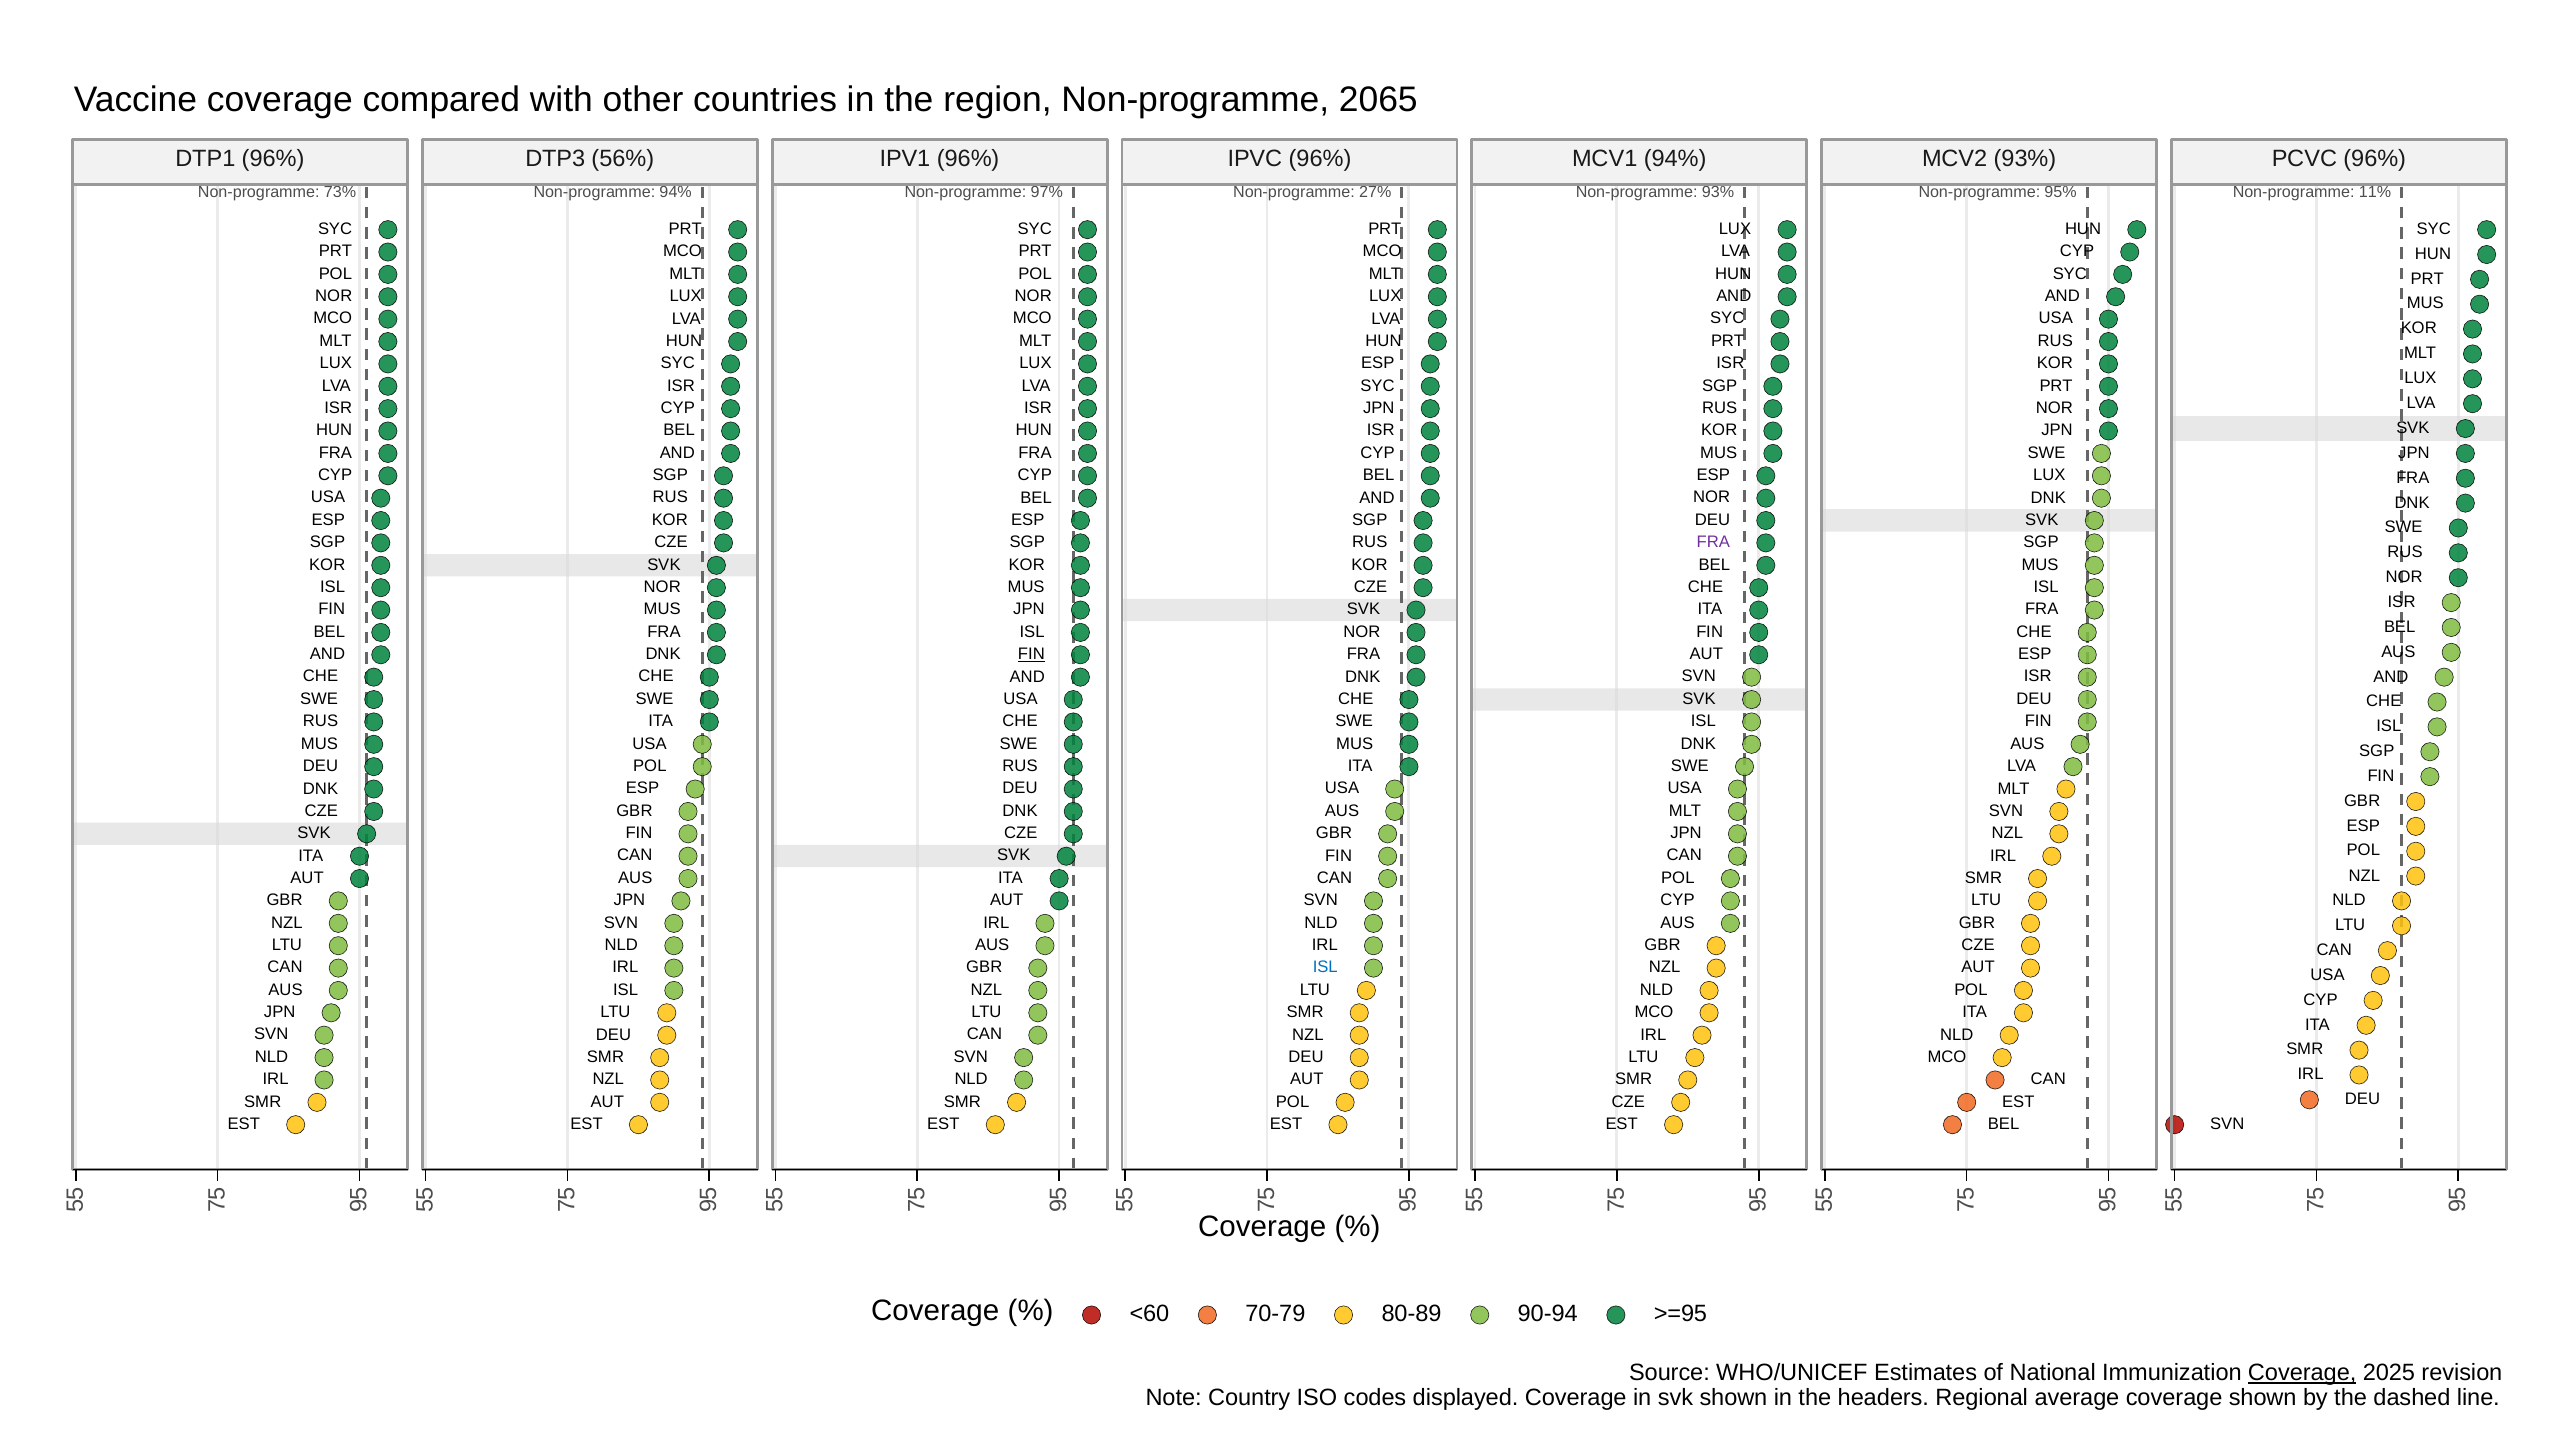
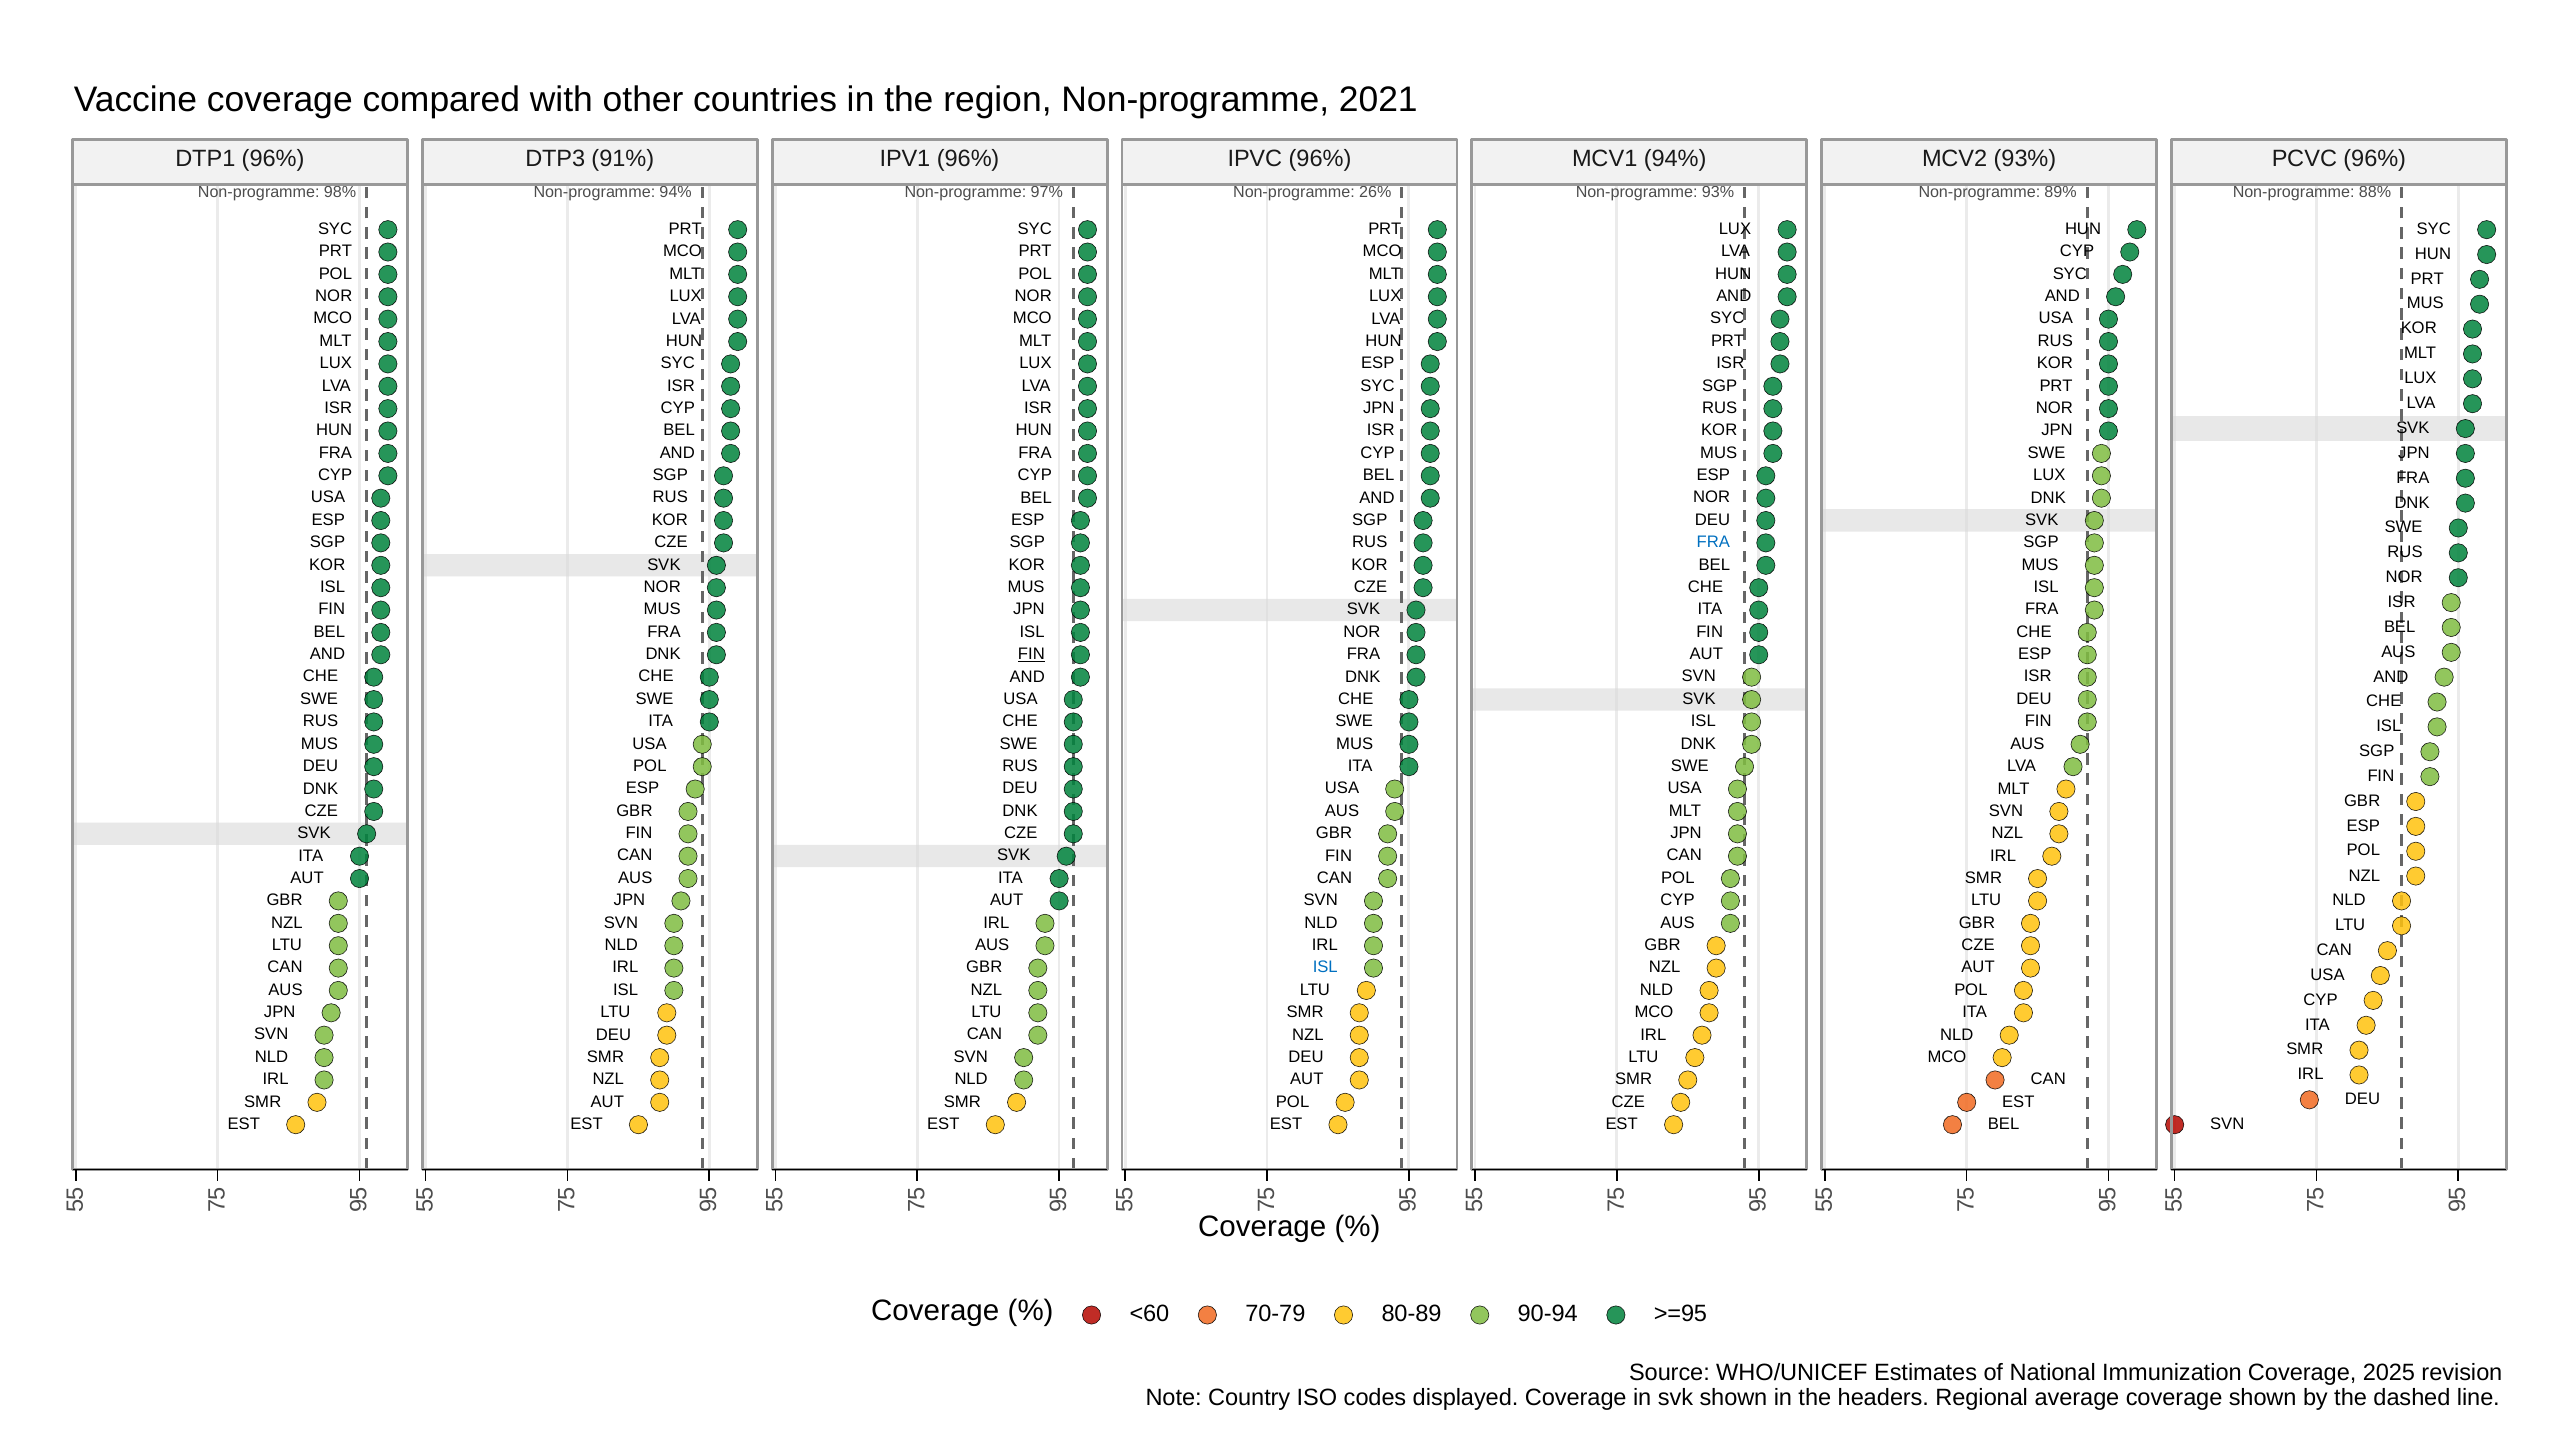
2065: 2065 -> 2021 (1378, 100)
56%: 56% -> 91% (623, 159)
73%: 73% -> 98% (340, 192)
27%: 27% -> 26% (1375, 192)
95%: 95% -> 89% (2061, 192)
11%: 11% -> 88% (2375, 192)
FRA colour: purple -> blue (1713, 542)
Coverage underline: present -> none (2302, 1373)
